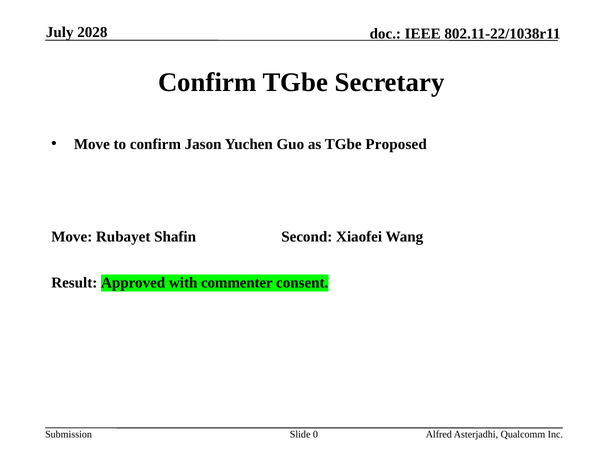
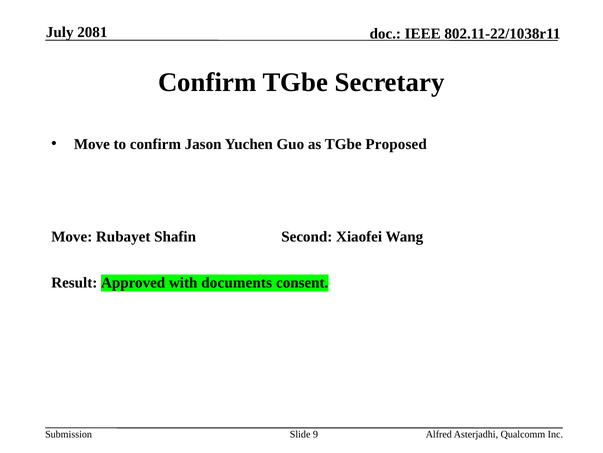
2028: 2028 -> 2081 (92, 32)
commenter: commenter -> documents (237, 283)
0: 0 -> 9 (316, 434)
